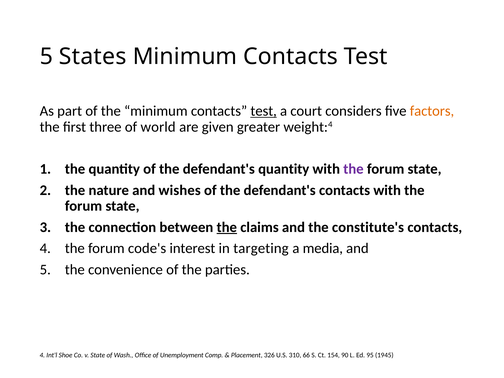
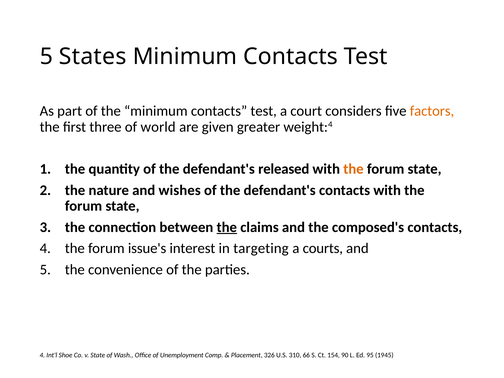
test underline: present -> none (264, 111)
defendant's quantity: quantity -> released (284, 169)
the colour: purple -> orange (353, 169)
constitute's: constitute's -> composed's (368, 227)
code's: code's -> issue's (147, 248)
media: media -> courts (323, 248)
